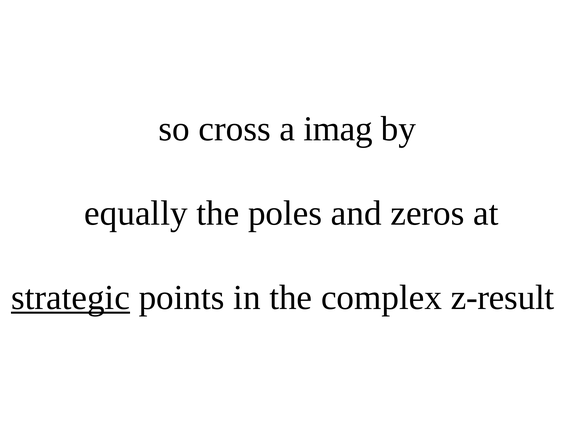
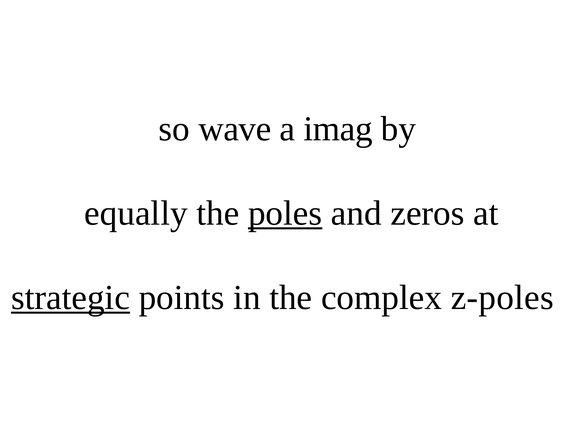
cross: cross -> wave (235, 129)
poles underline: none -> present (285, 213)
z-result: z-result -> z-poles (502, 298)
